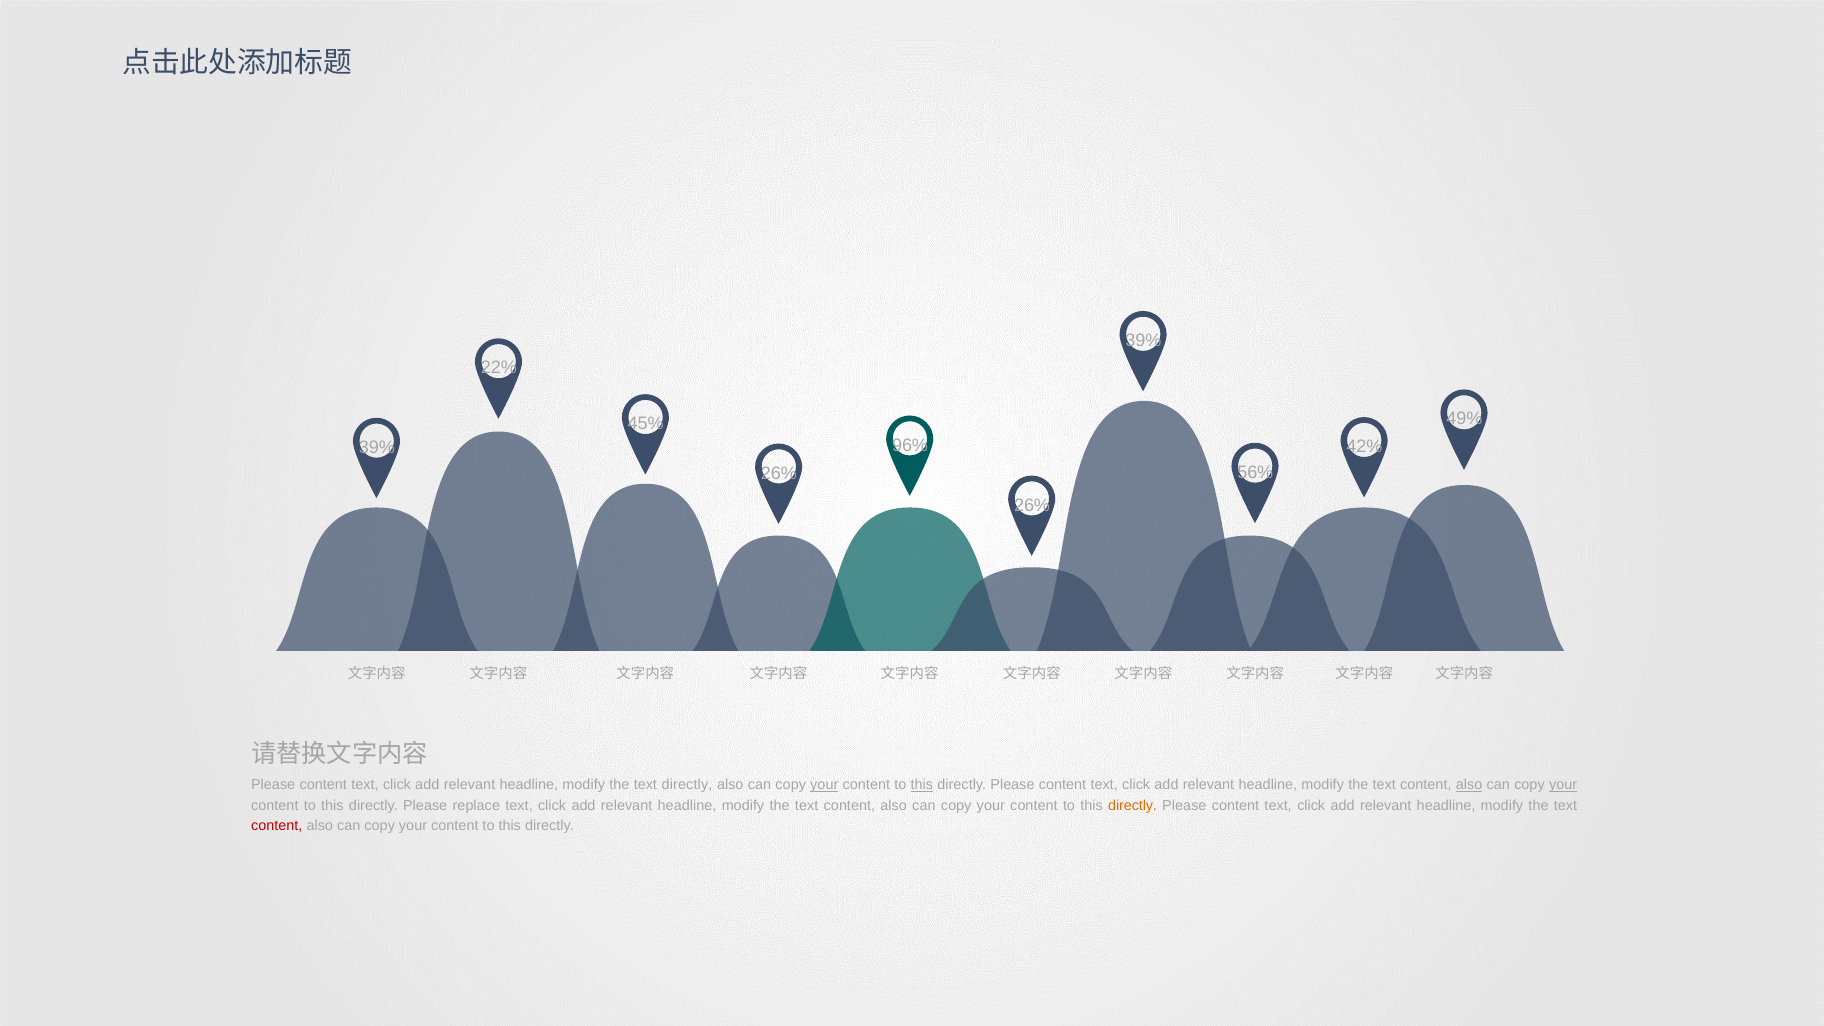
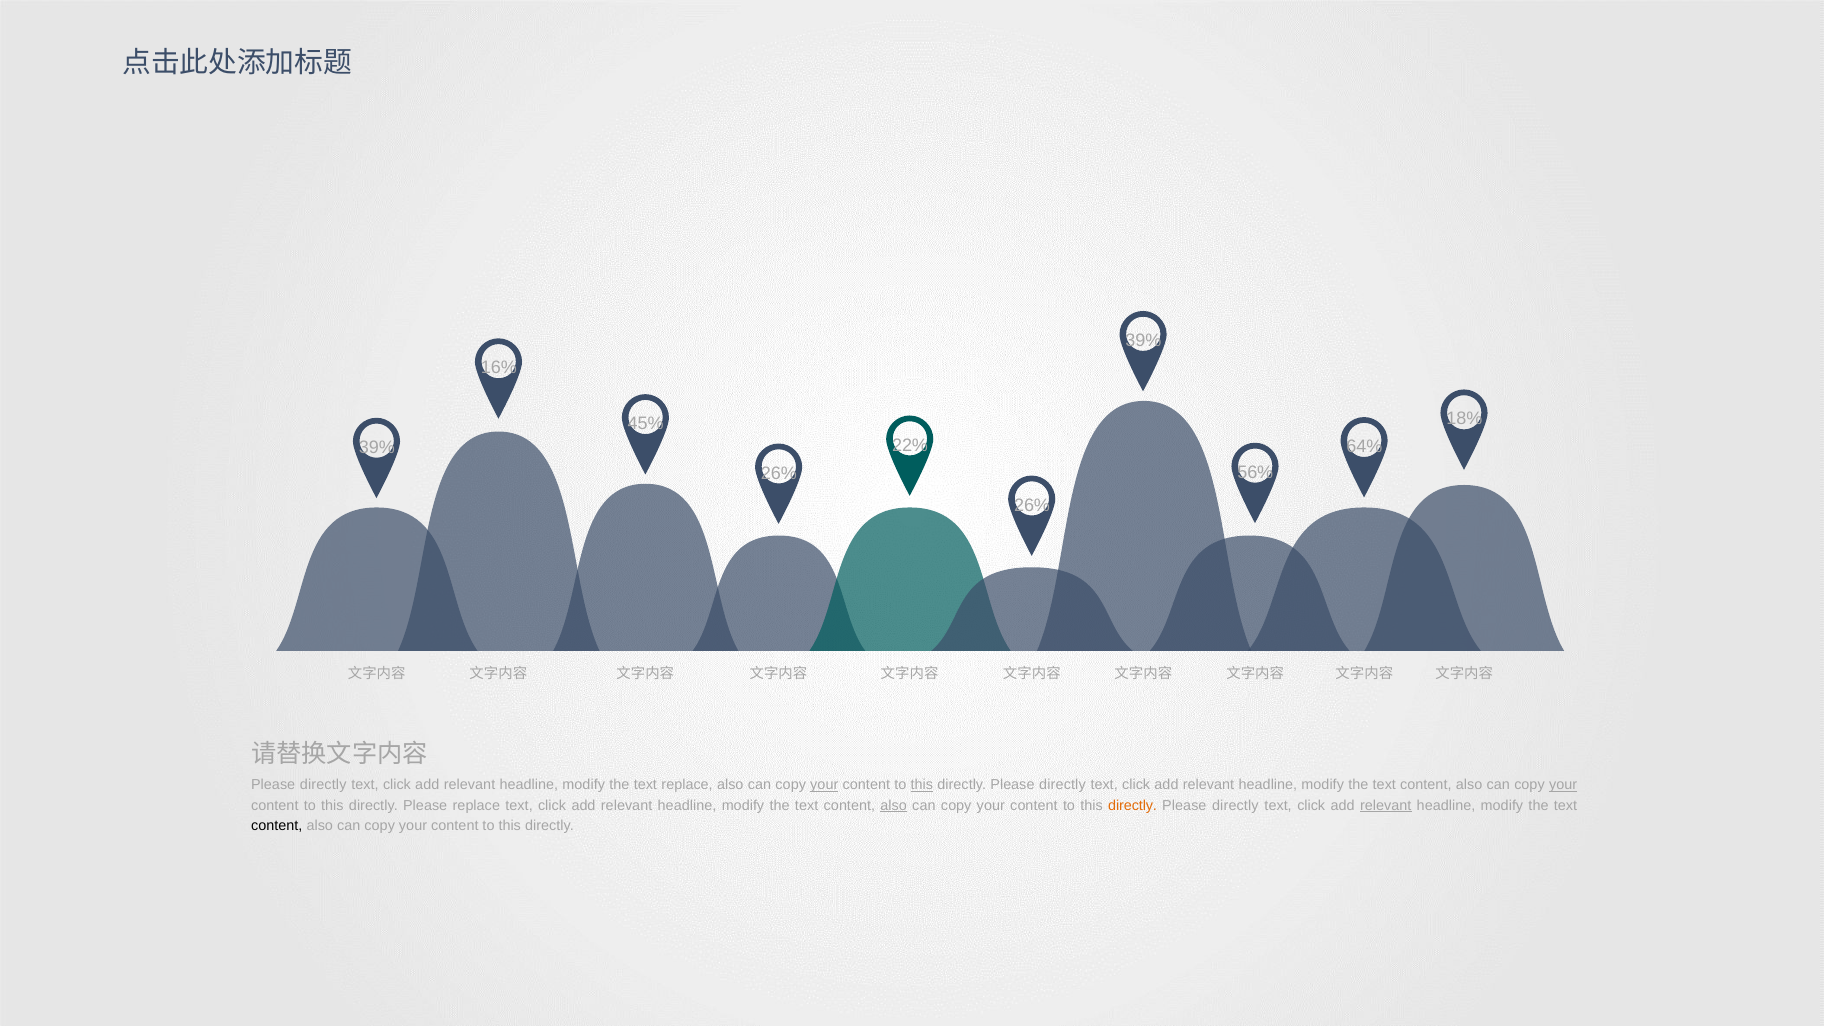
22%: 22% -> 16% (499, 368)
49%: 49% -> 18% (1464, 419)
96%: 96% -> 22% (910, 445)
42%: 42% -> 64% (1364, 447)
content: content -> directly (323, 785)
text directly: directly -> replace (687, 785)
content: content -> directly (1062, 785)
also underline: present -> none (1469, 785)
also underline: none -> present (894, 806)
content: content -> directly (1235, 806)
relevant underline: none -> present (1386, 806)
content colour: red -> black (277, 826)
